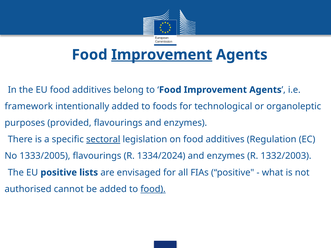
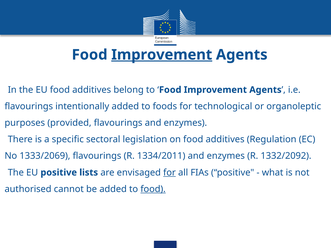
framework: framework -> flavourings (29, 106)
sectoral underline: present -> none (103, 140)
1333/2005: 1333/2005 -> 1333/2069 (45, 156)
1334/2024: 1334/2024 -> 1334/2011 (161, 156)
1332/2003: 1332/2003 -> 1332/2092 (286, 156)
for underline: none -> present (170, 173)
